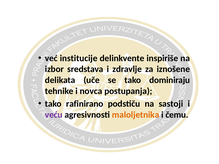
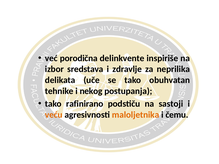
institucije: institucije -> porodična (79, 58)
iznošene: iznošene -> neprilika (173, 69)
dominiraju: dominiraju -> obuhvatan (170, 80)
novca: novca -> nekog (91, 91)
veću colour: purple -> orange (54, 115)
